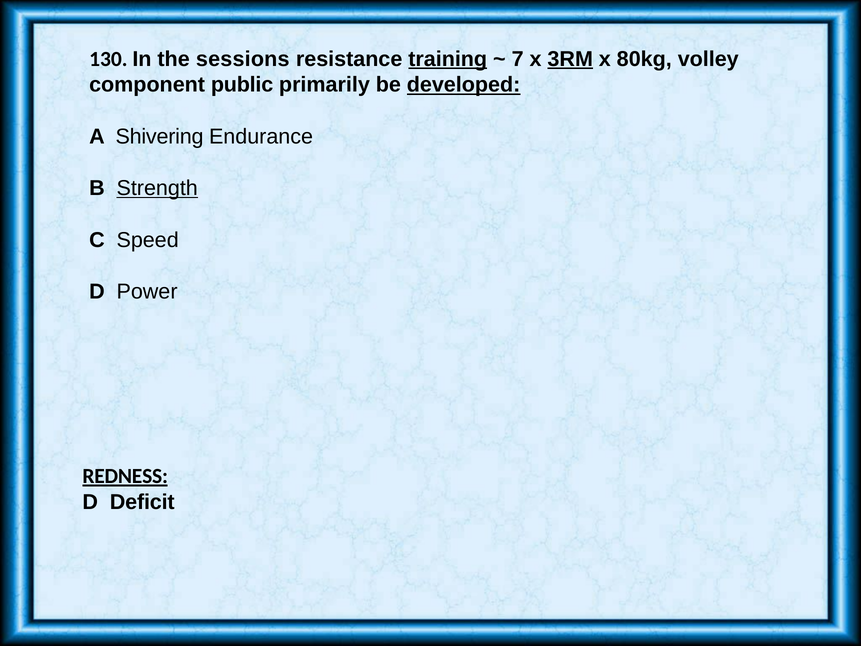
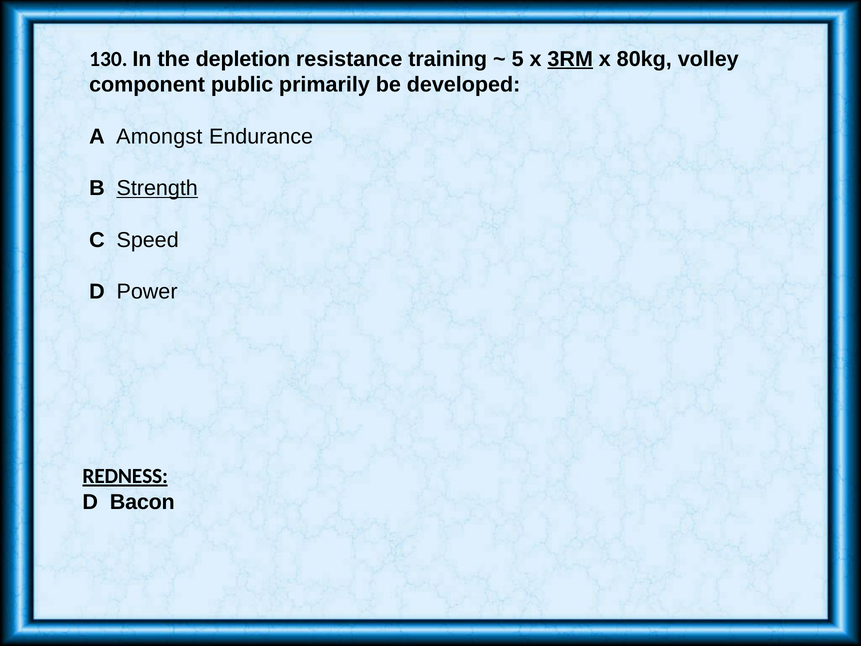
sessions: sessions -> depletion (243, 59)
training underline: present -> none (448, 59)
7: 7 -> 5 (518, 59)
developed underline: present -> none (464, 85)
Shivering: Shivering -> Amongst (159, 136)
Deficit: Deficit -> Bacon (142, 502)
